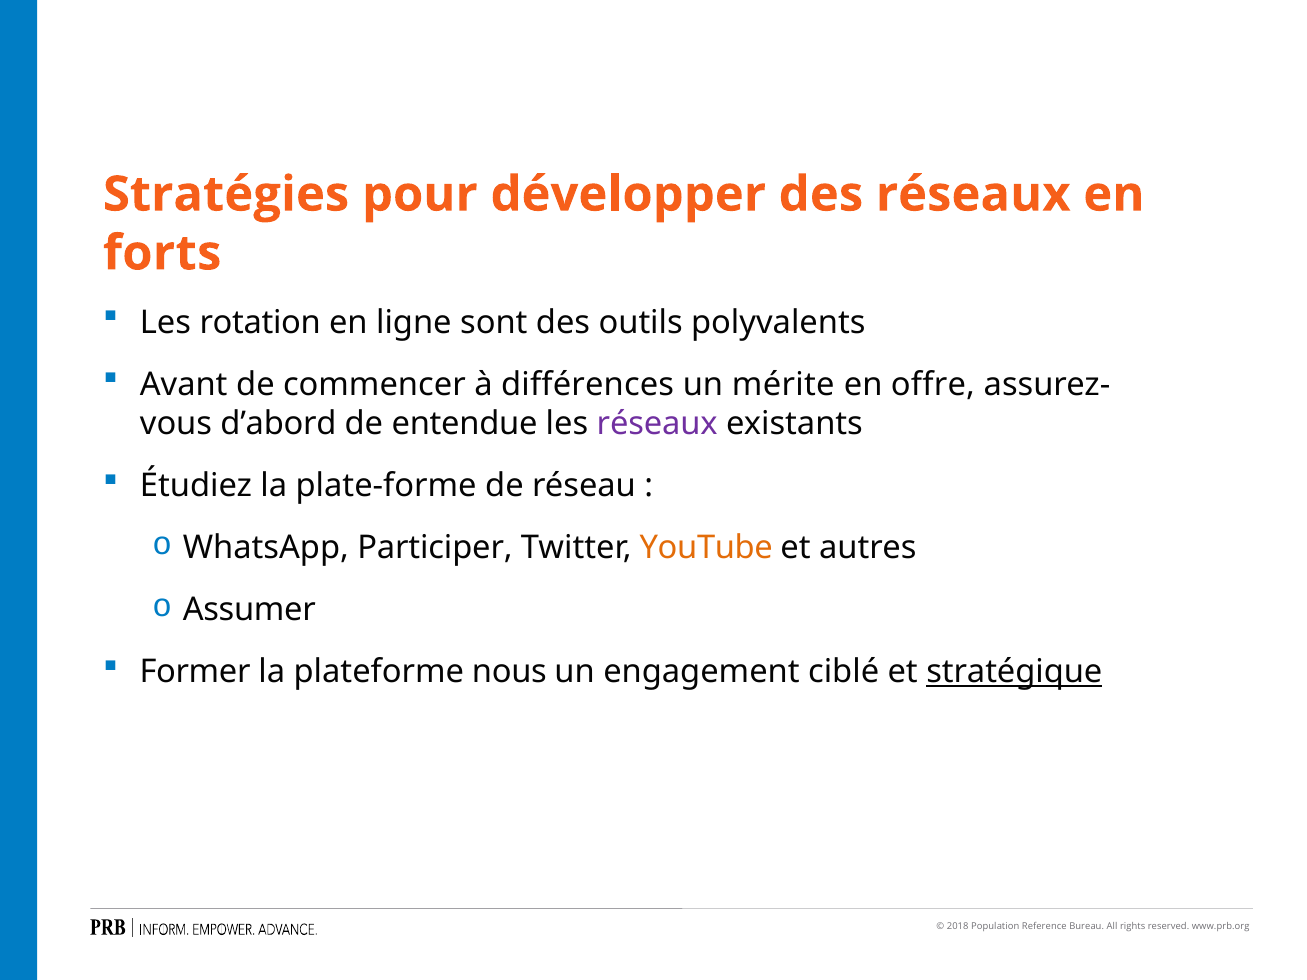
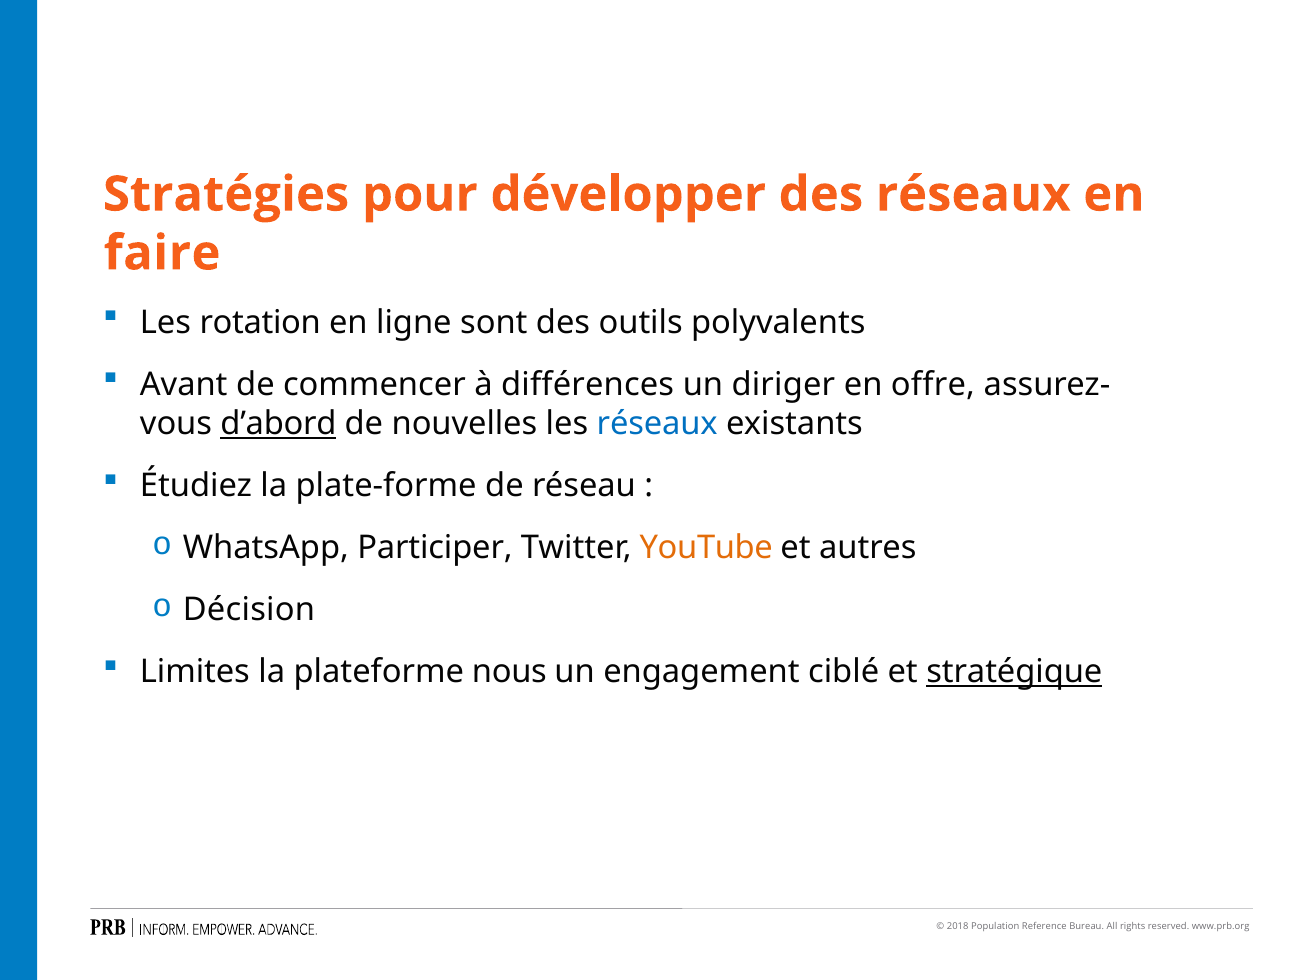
forts: forts -> faire (162, 253)
mérite: mérite -> diriger (783, 385)
d’abord underline: none -> present (278, 424)
entendue: entendue -> nouvelles (464, 424)
réseaux colour: purple -> blue (657, 424)
Assumer: Assumer -> Décision (249, 610)
Former: Former -> Limites (195, 672)
